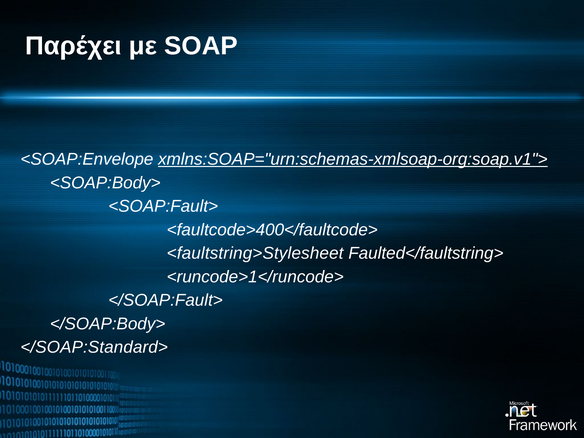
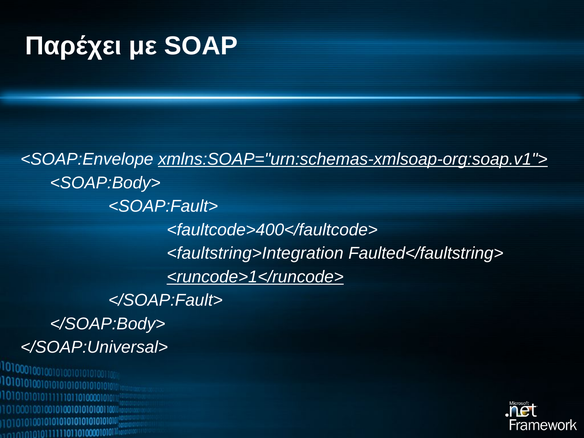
<faultstring>Stylesheet: <faultstring>Stylesheet -> <faultstring>Integration (255, 253)
<runcode>1</runcode> underline: none -> present (255, 277)
</SOAP:Standard>: </SOAP:Standard> -> </SOAP:Universal> (94, 347)
